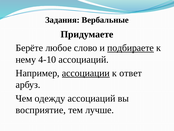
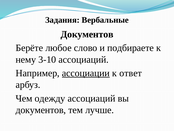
Придумаете: Придумаете -> Документов (87, 34)
подбираете underline: present -> none (131, 48)
4-10: 4-10 -> 3-10 (47, 59)
восприятие: восприятие -> документов (41, 110)
